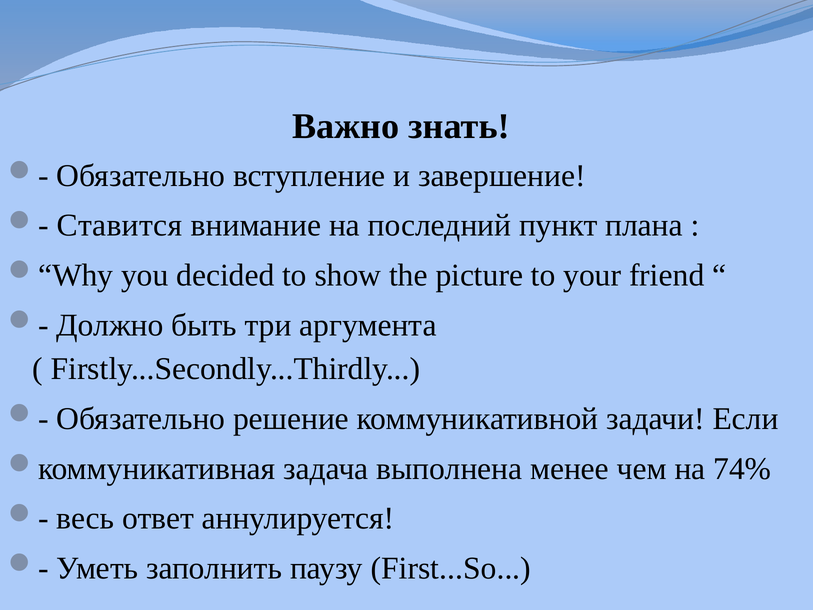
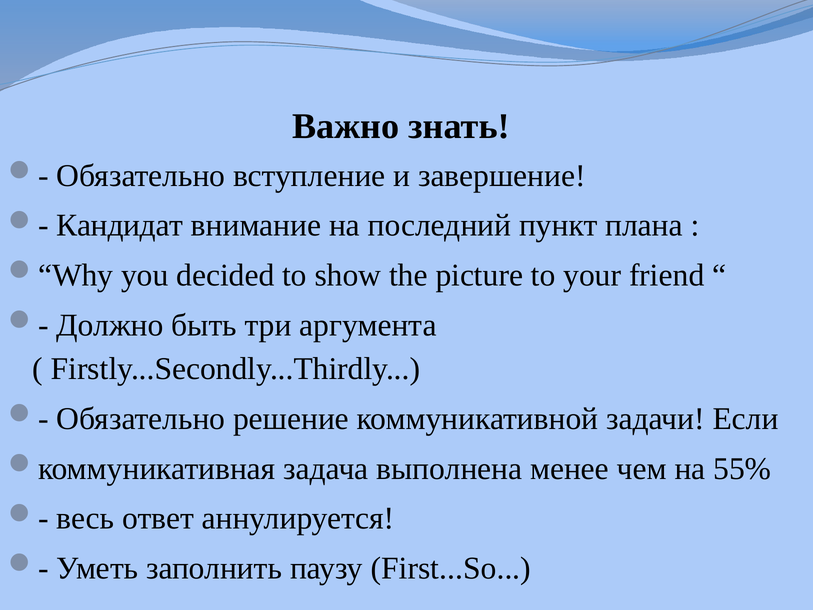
Ставится: Ставится -> Кандидат (120, 225)
74%: 74% -> 55% (742, 468)
